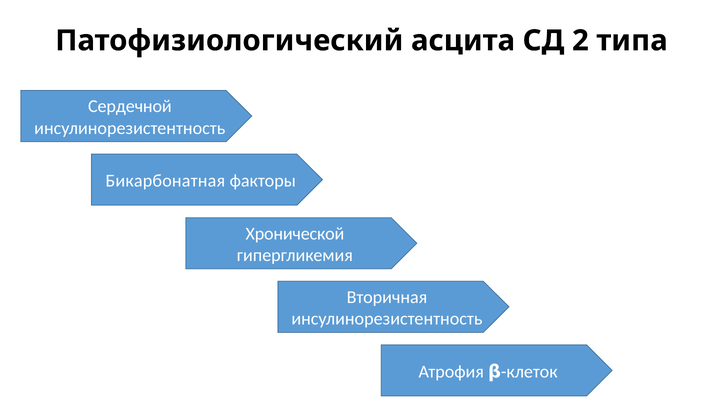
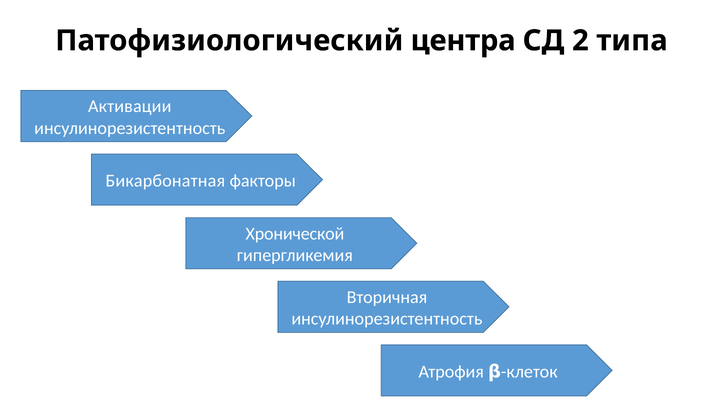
асцита: асцита -> центра (463, 41)
Сердечной: Сердечной -> Активации (130, 107)
